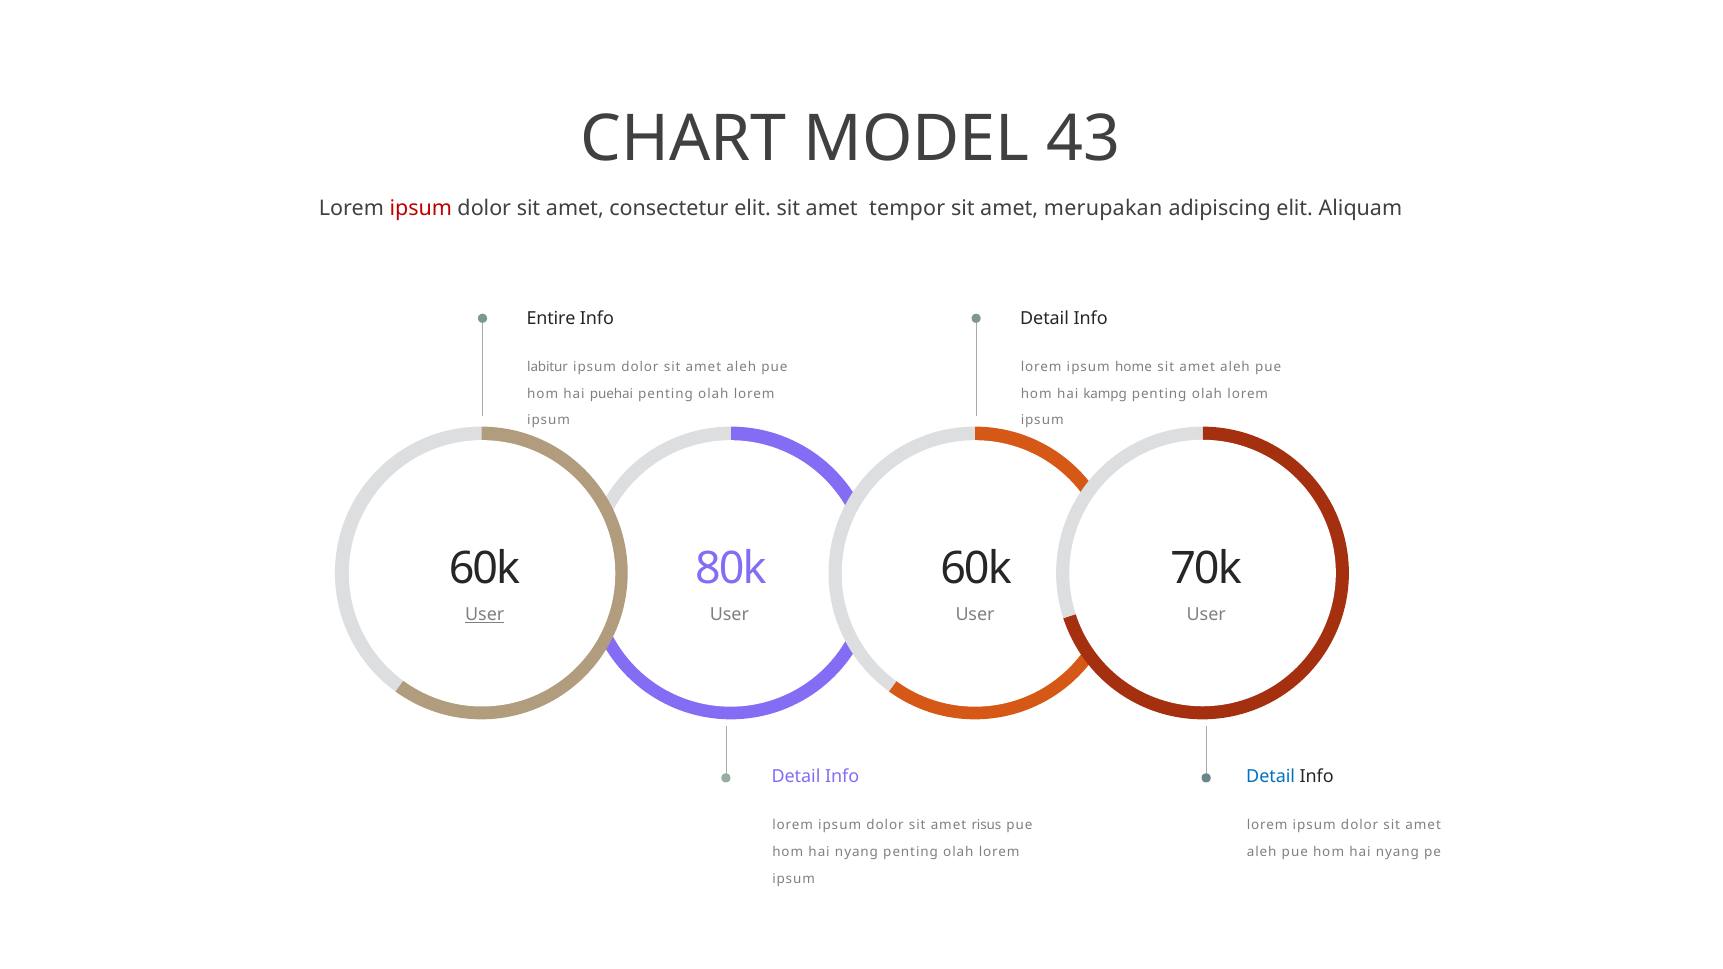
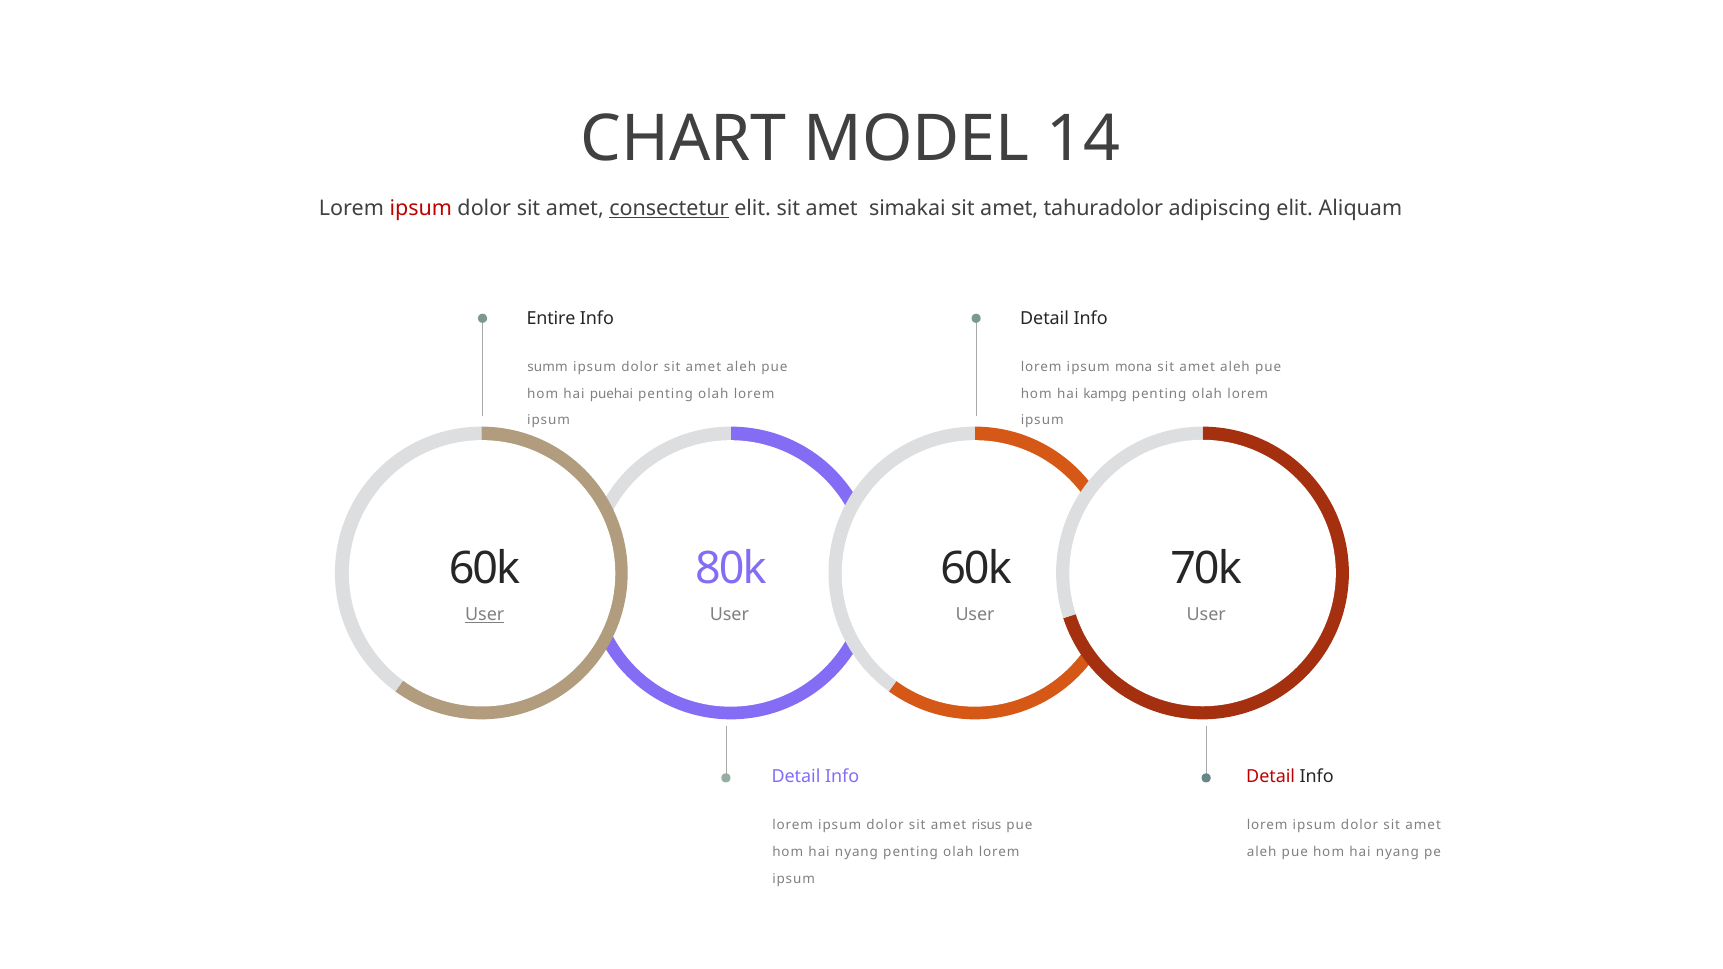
43: 43 -> 14 (1083, 139)
consectetur underline: none -> present (669, 209)
tempor: tempor -> simakai (907, 209)
merupakan: merupakan -> tahuradolor (1103, 209)
labitur: labitur -> summ (547, 367)
home: home -> mona (1134, 367)
Detail colour: blue -> red (1271, 777)
